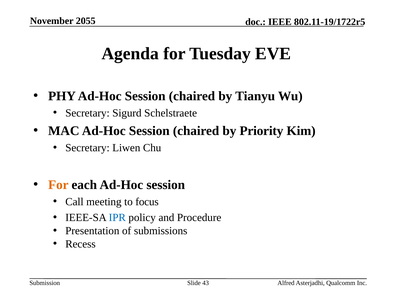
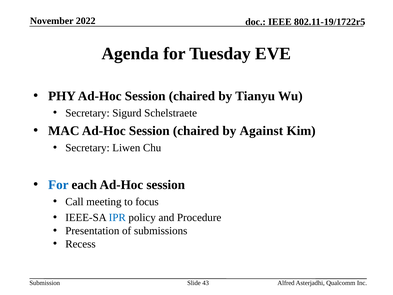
2055: 2055 -> 2022 (86, 21)
Priority: Priority -> Against (261, 131)
For colour: orange -> blue (58, 185)
